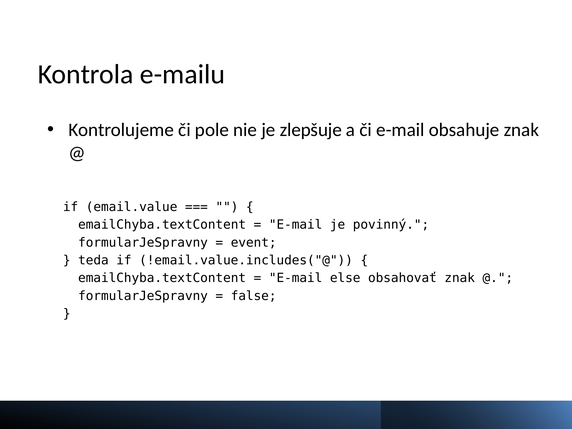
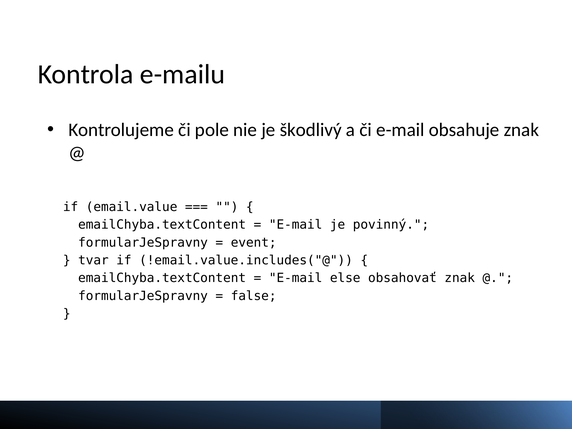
zlepšuje: zlepšuje -> škodlivý (311, 130)
teda: teda -> tvar (93, 260)
